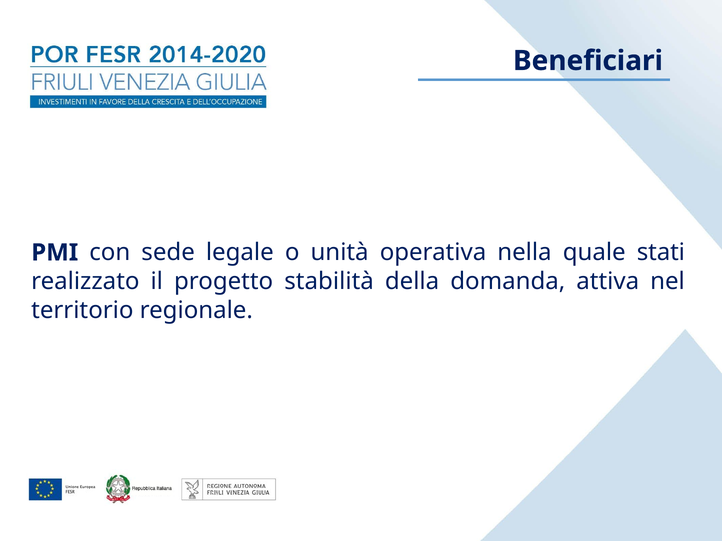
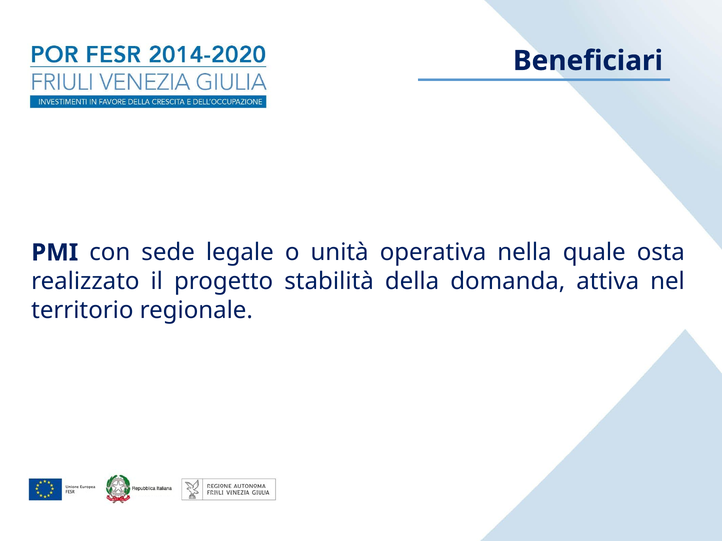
stati: stati -> osta (661, 253)
